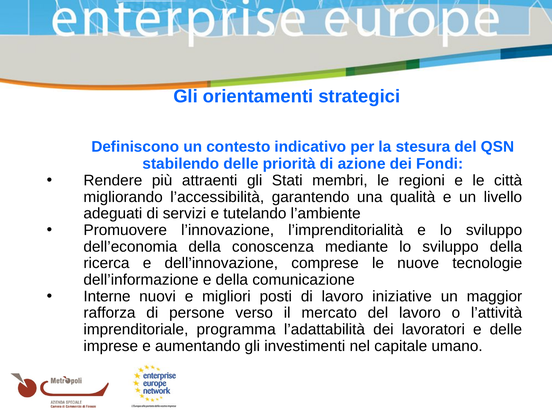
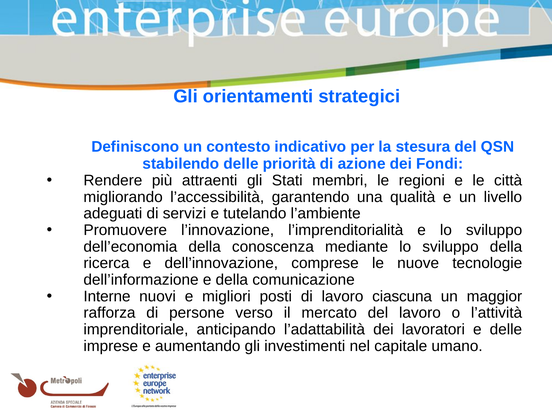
iniziative: iniziative -> ciascuna (402, 296)
programma: programma -> anticipando (236, 329)
